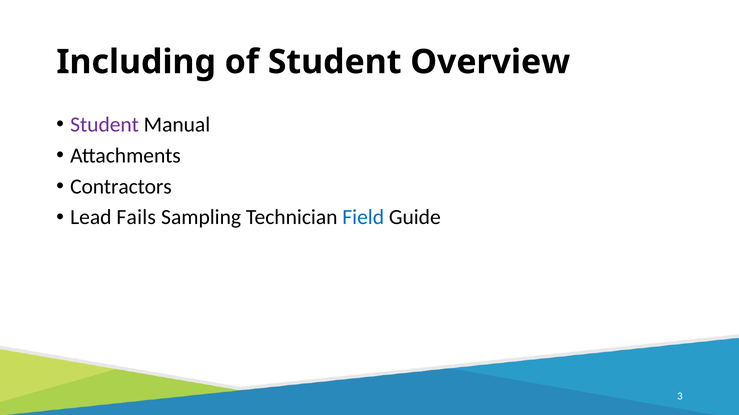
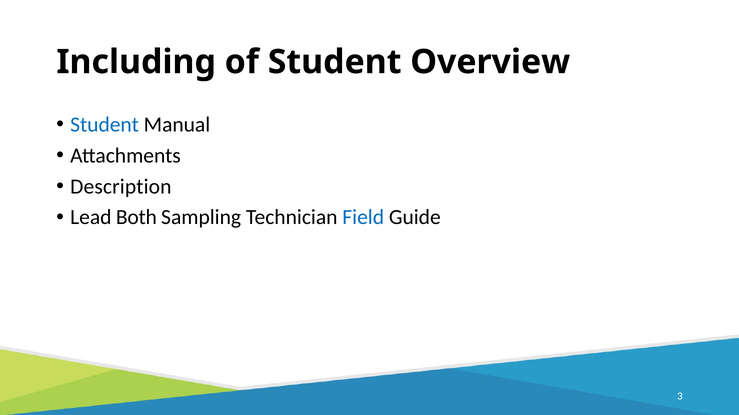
Student colour: purple -> blue (105, 125)
Contractors: Contractors -> Description (121, 187)
Fails: Fails -> Both (136, 218)
